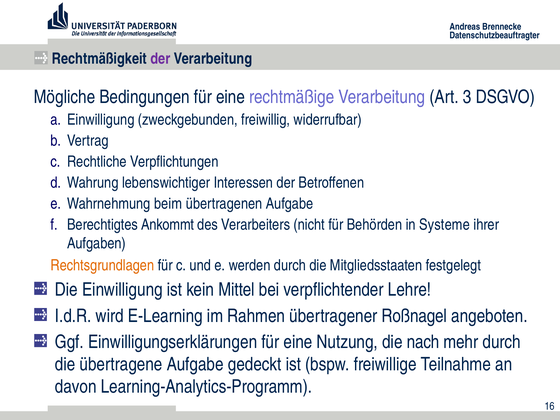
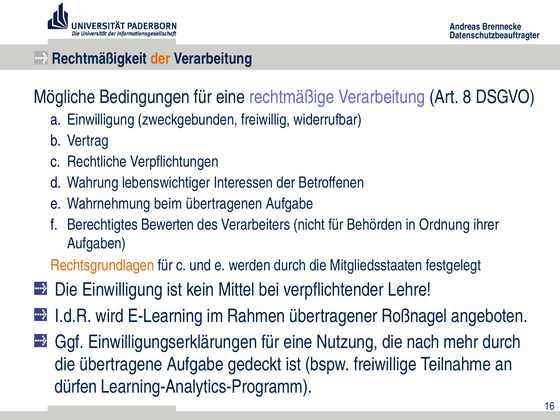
der colour: purple -> orange (160, 59)
3: 3 -> 8 (467, 97)
Ankommt: Ankommt -> Bewerten (168, 225)
Systeme: Systeme -> Ordnung (445, 225)
davon: davon -> dürfen (76, 387)
